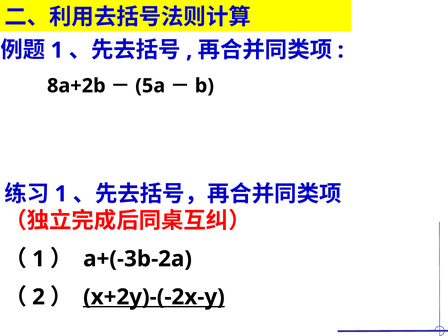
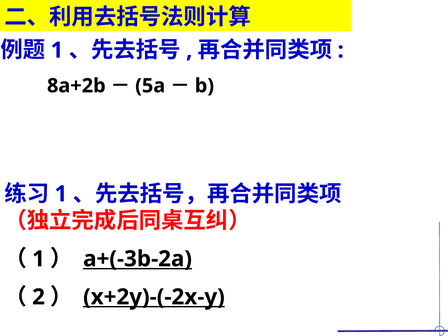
a+(-3b-2a underline: none -> present (138, 259)
